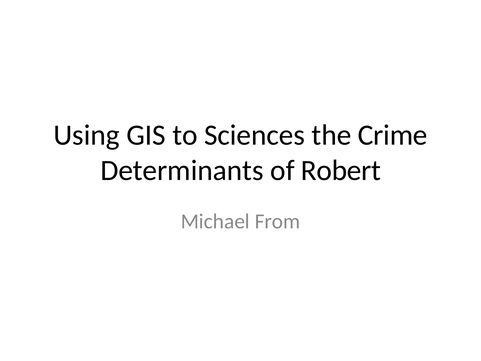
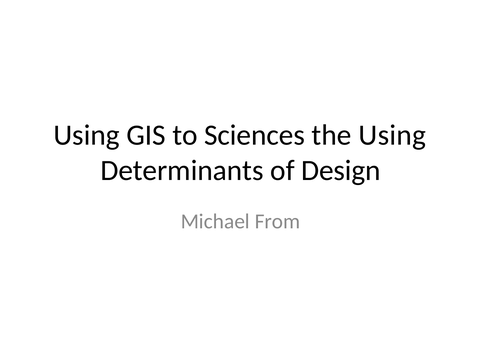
the Crime: Crime -> Using (392, 135)
Robert: Robert -> Design (341, 170)
